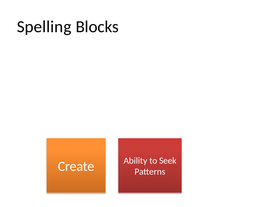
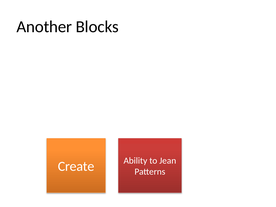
Spelling: Spelling -> Another (44, 27)
Seek: Seek -> Jean (168, 161)
